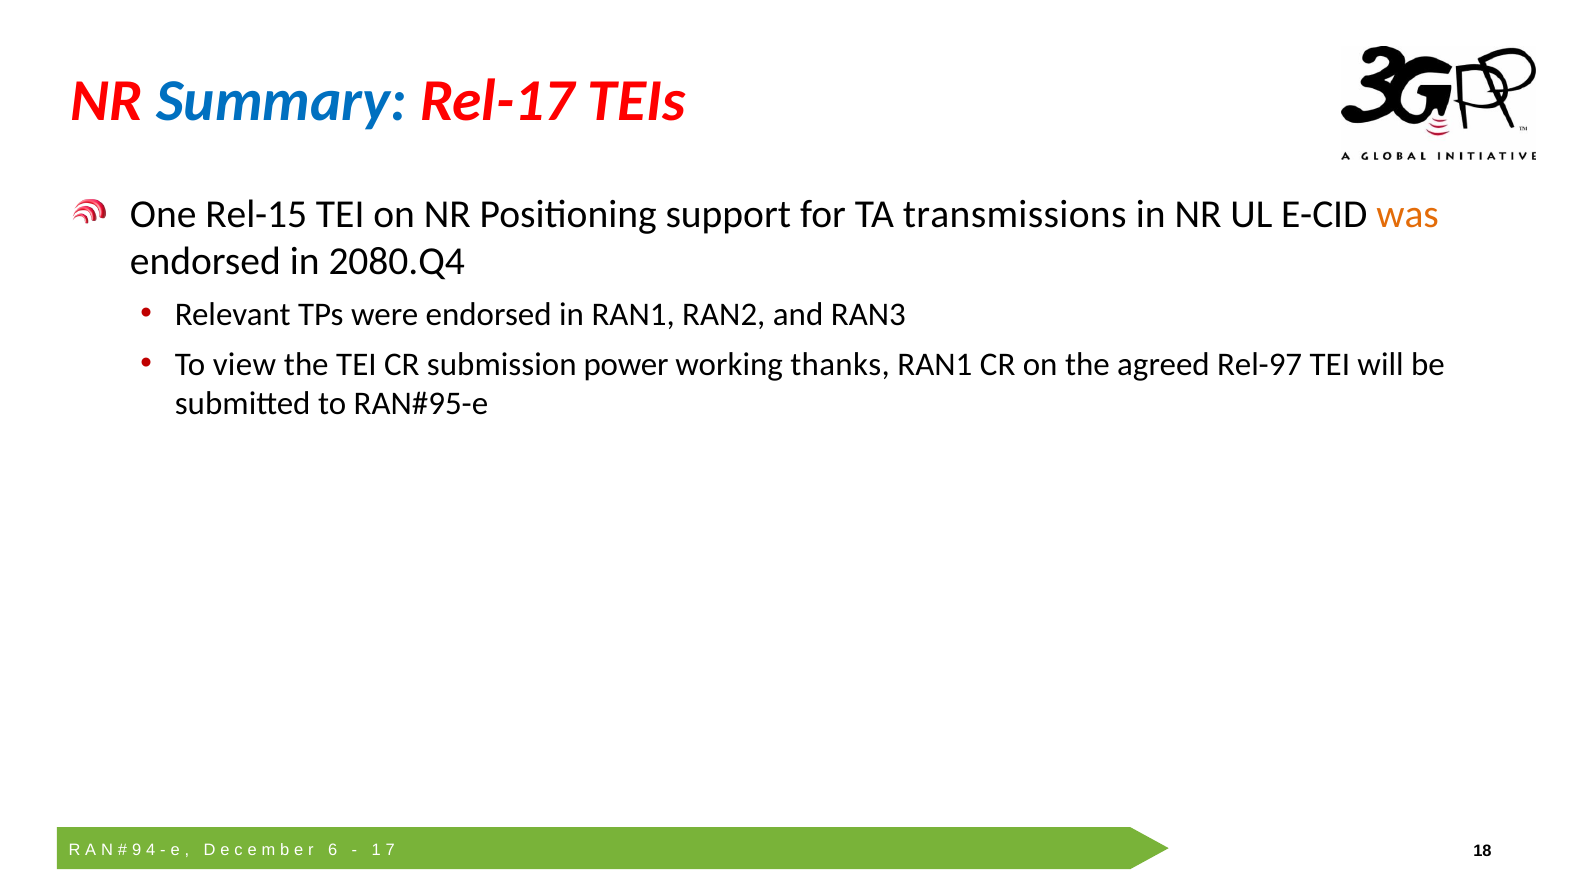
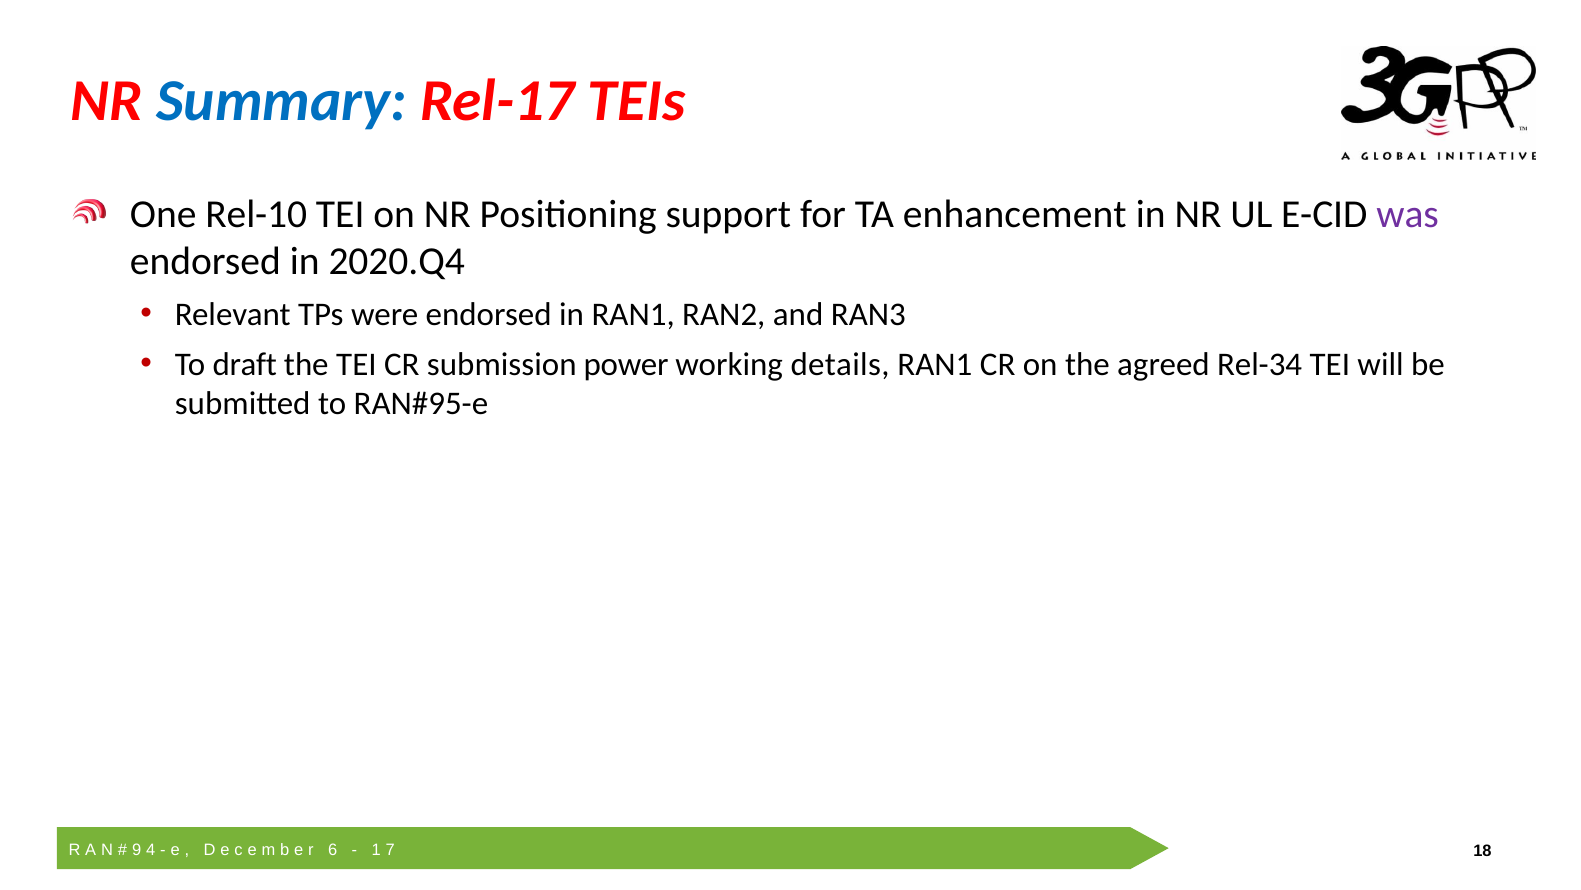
Rel-15: Rel-15 -> Rel-10 (256, 214)
transmissions: transmissions -> enhancement (1015, 214)
was colour: orange -> purple (1408, 214)
2080.Q4: 2080.Q4 -> 2020.Q4 (397, 262)
view: view -> draft (245, 364)
thanks: thanks -> details (840, 364)
Rel-97: Rel-97 -> Rel-34 (1260, 364)
